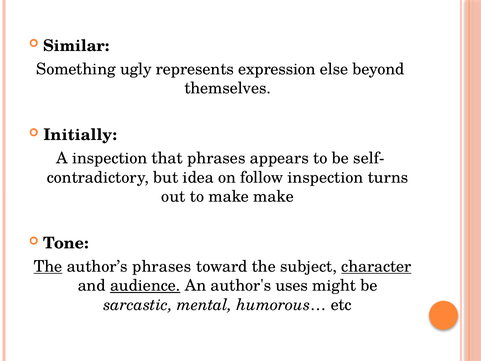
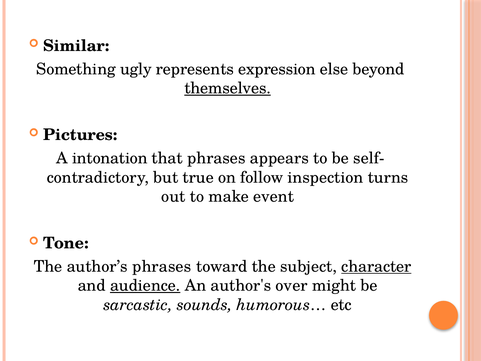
themselves underline: none -> present (228, 88)
Initially: Initially -> Pictures (80, 135)
A inspection: inspection -> intonation (110, 158)
idea: idea -> true (198, 177)
make make: make -> event (274, 196)
The underline: present -> none (48, 266)
uses: uses -> over (292, 286)
mental: mental -> sounds (205, 305)
